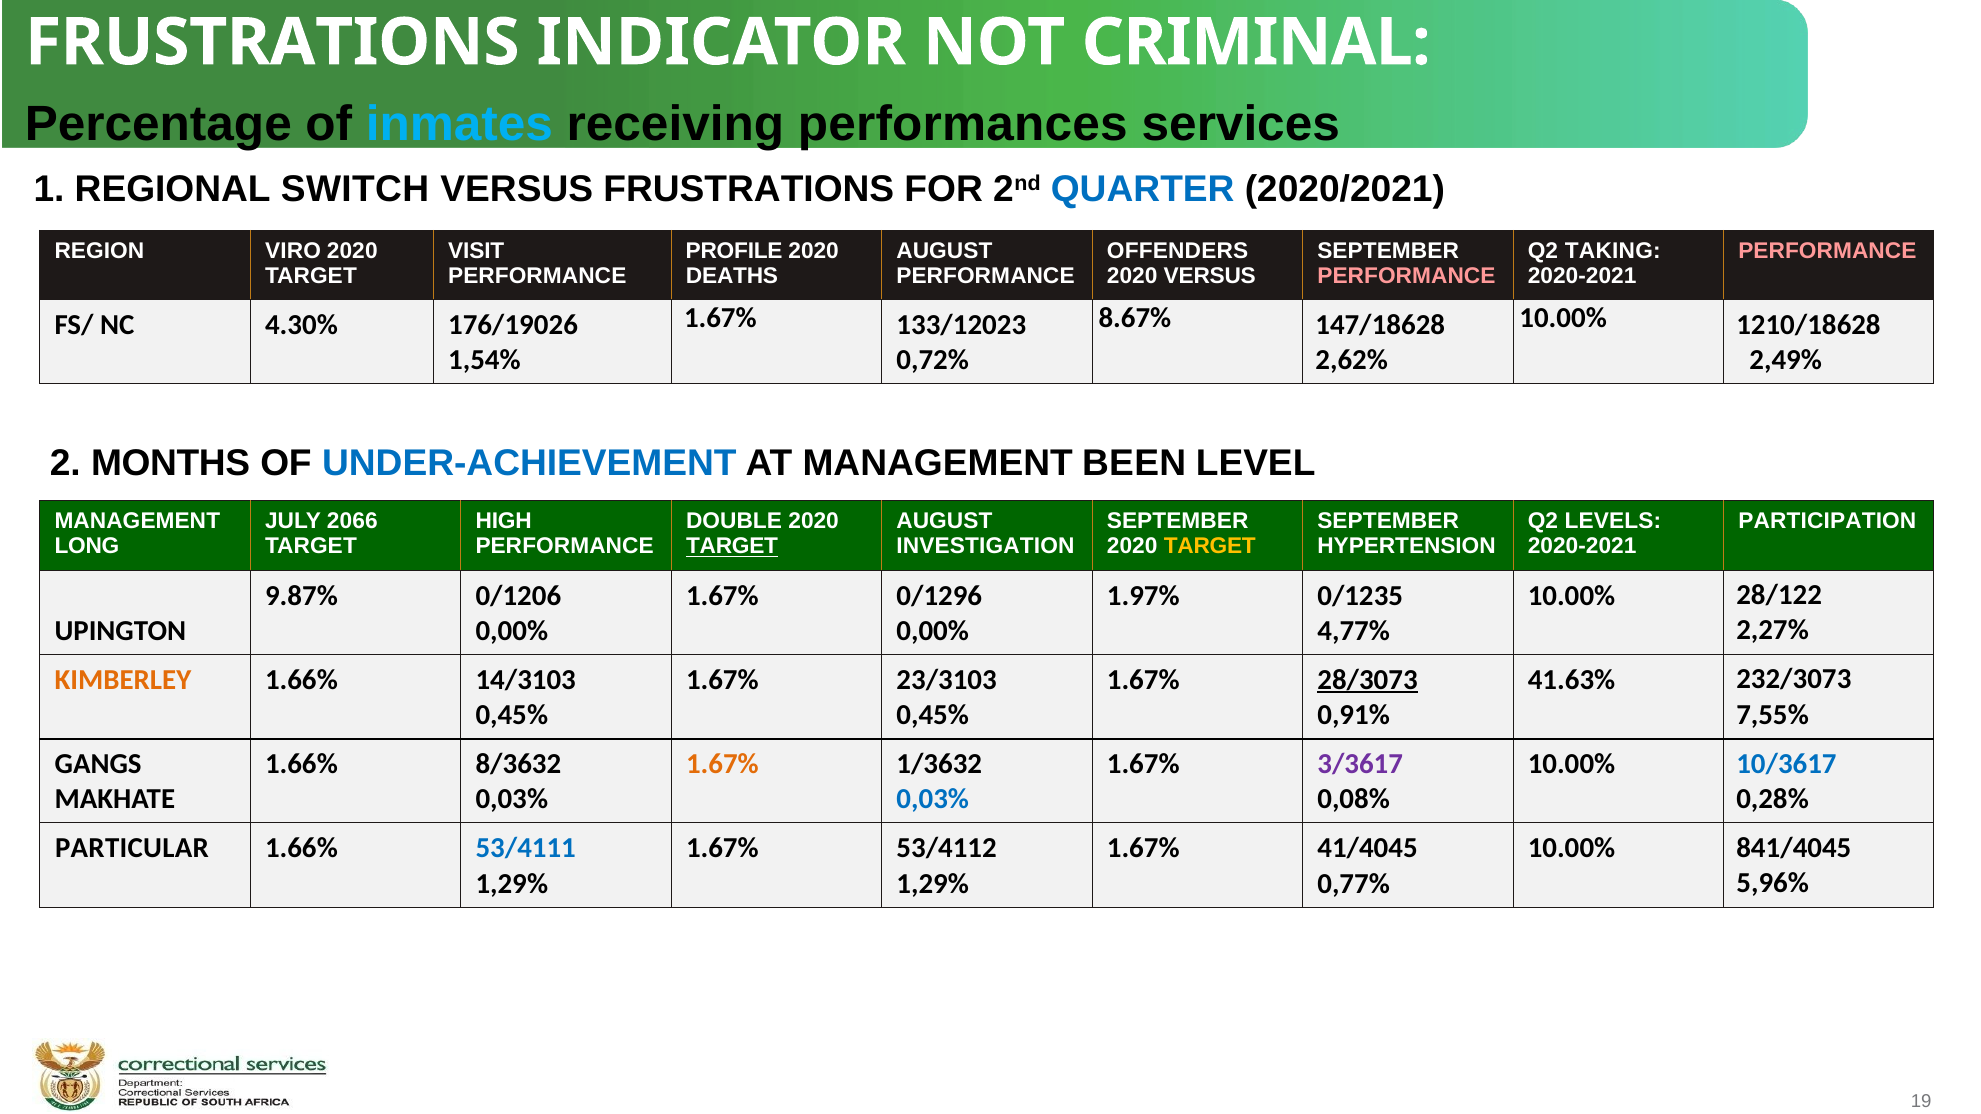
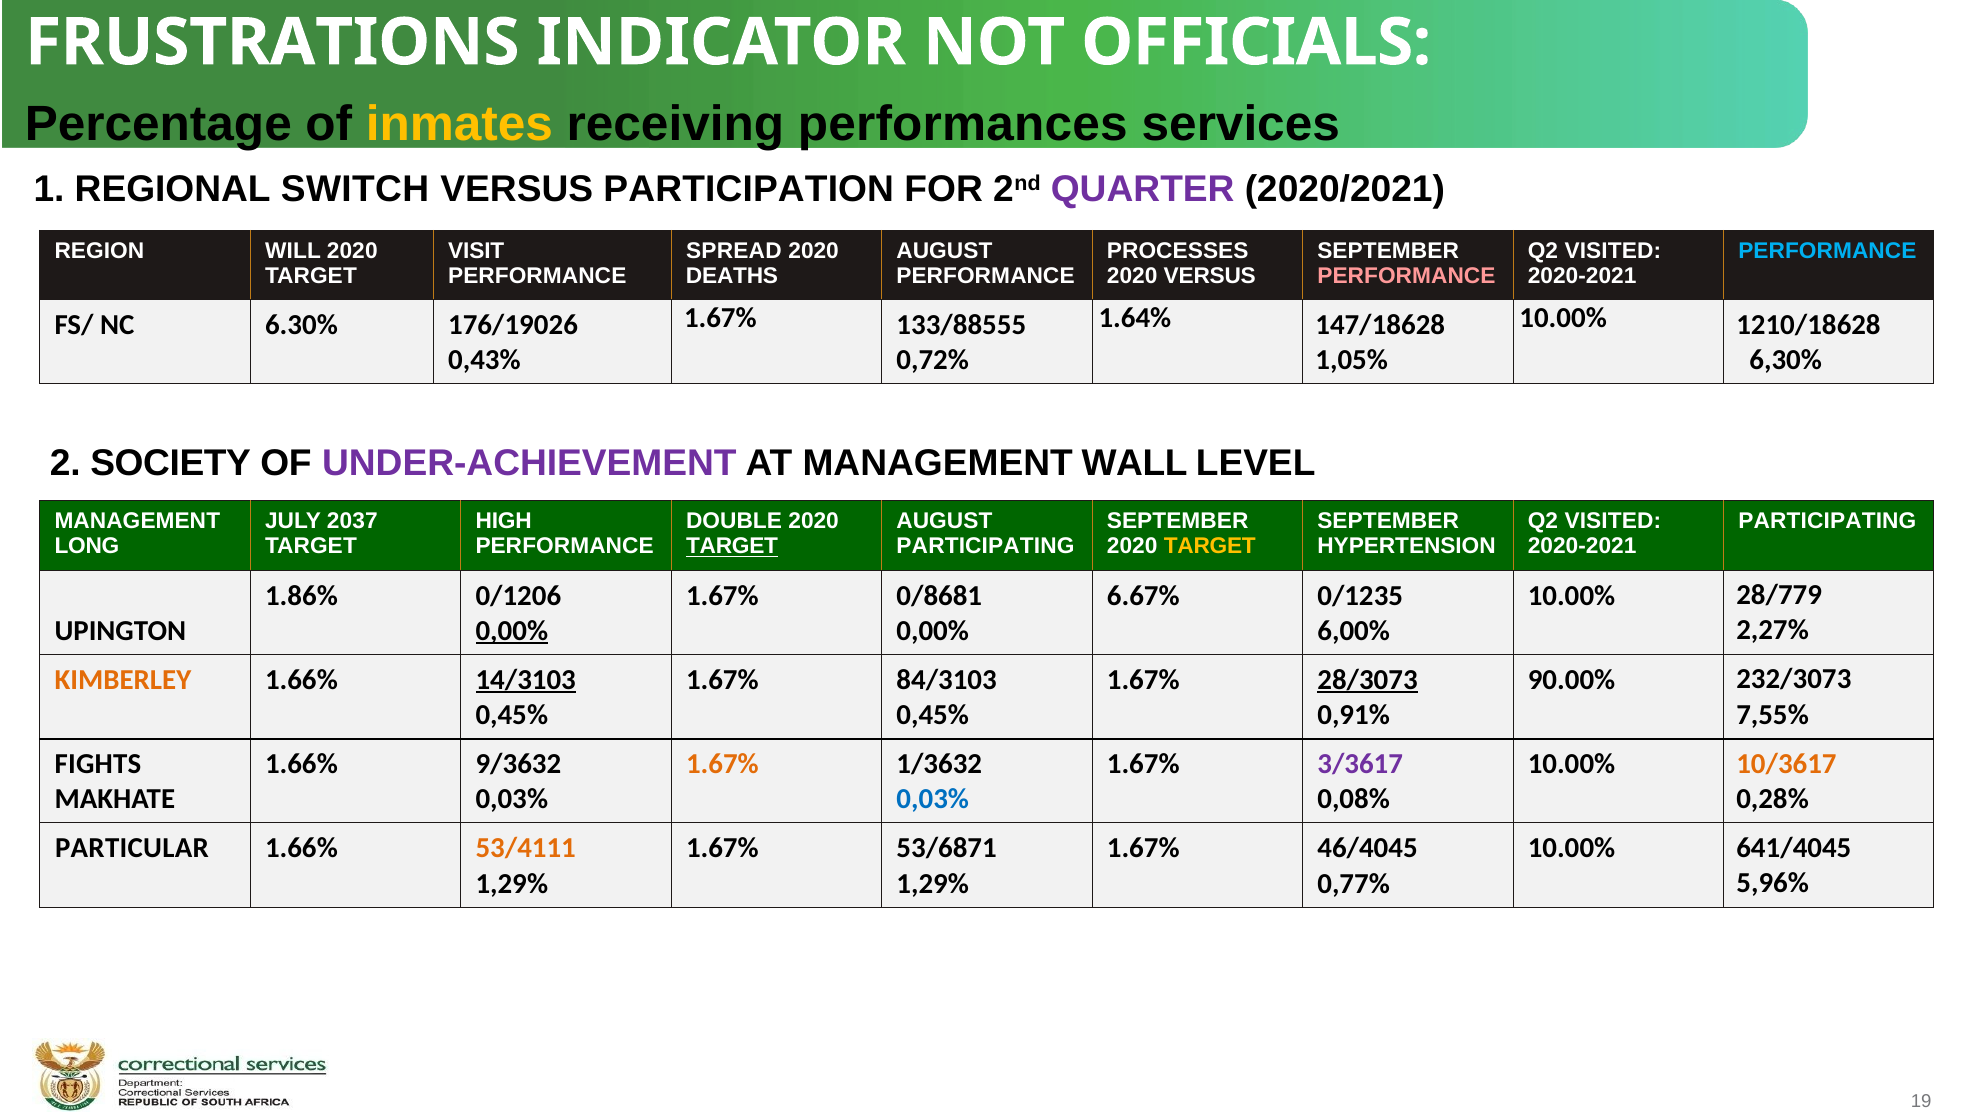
CRIMINAL: CRIMINAL -> OFFICIALS (1256, 43)
inmates colour: light blue -> yellow (459, 124)
VERSUS FRUSTRATIONS: FRUSTRATIONS -> PARTICIPATION (749, 189)
QUARTER colour: blue -> purple (1143, 189)
VIRO: VIRO -> WILL (293, 251)
PROFILE: PROFILE -> SPREAD (734, 251)
OFFENDERS: OFFENDERS -> PROCESSES (1178, 251)
TAKING: TAKING -> VISITED (1613, 251)
PERFORMANCE colour: pink -> light blue (1827, 251)
133/12023: 133/12023 -> 133/88555 (961, 325)
8.67%: 8.67% -> 1.64% (1135, 318)
4.30%: 4.30% -> 6.30% (301, 325)
2,62%: 2,62% -> 1,05% (1352, 360)
2,49%: 2,49% -> 6,30% (1786, 360)
1,54%: 1,54% -> 0,43% (484, 360)
MONTHS: MONTHS -> SOCIETY (171, 463)
UNDER-ACHIEVEMENT colour: blue -> purple (529, 463)
BEEN: BEEN -> WALL (1135, 463)
2066: 2066 -> 2037 (352, 521)
LEVELS: LEVELS -> VISITED (1613, 521)
PARTICIPATION: PARTICIPATION -> PARTICIPATING (1827, 521)
INVESTIGATION: INVESTIGATION -> PARTICIPATING (985, 547)
9.87%: 9.87% -> 1.86% (301, 596)
0/1296: 0/1296 -> 0/8681 (939, 596)
1.97%: 1.97% -> 6.67% (1143, 596)
28/122: 28/122 -> 28/779 (1779, 595)
0,00% underline: none -> present (512, 631)
4,77%: 4,77% -> 6,00% (1354, 631)
14/3103 underline: none -> present (526, 680)
23/3103: 23/3103 -> 84/3103 (947, 680)
41.63%: 41.63% -> 90.00% (1572, 680)
GANGS: GANGS -> FIGHTS (98, 764)
8/3632: 8/3632 -> 9/3632 (518, 764)
10/3617 colour: blue -> orange (1786, 764)
53/4111 colour: blue -> orange (526, 849)
53/4112: 53/4112 -> 53/6871 (947, 849)
41/4045: 41/4045 -> 46/4045 (1368, 849)
841/4045: 841/4045 -> 641/4045 (1794, 848)
